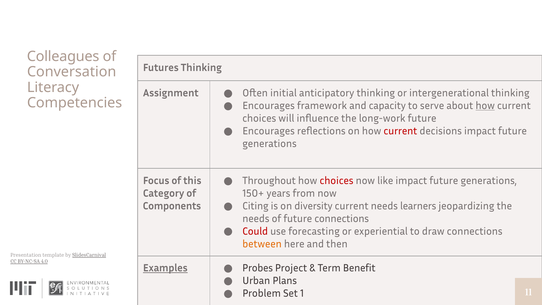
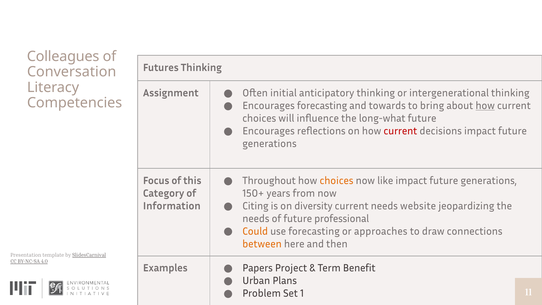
Encourages framework: framework -> forecasting (322, 106)
capacity: capacity -> towards (387, 106)
serve: serve -> bring (432, 106)
long-work: long-work -> long-what (382, 118)
choices colour: red -> orange (337, 181)
learners: learners -> website (418, 206)
Components: Components -> Information (172, 206)
future connections: connections -> professional (342, 218)
Could colour: red -> orange (255, 231)
experiential: experiential -> approaches (381, 231)
Examples underline: present -> none (165, 268)
Probes: Probes -> Papers (258, 268)
